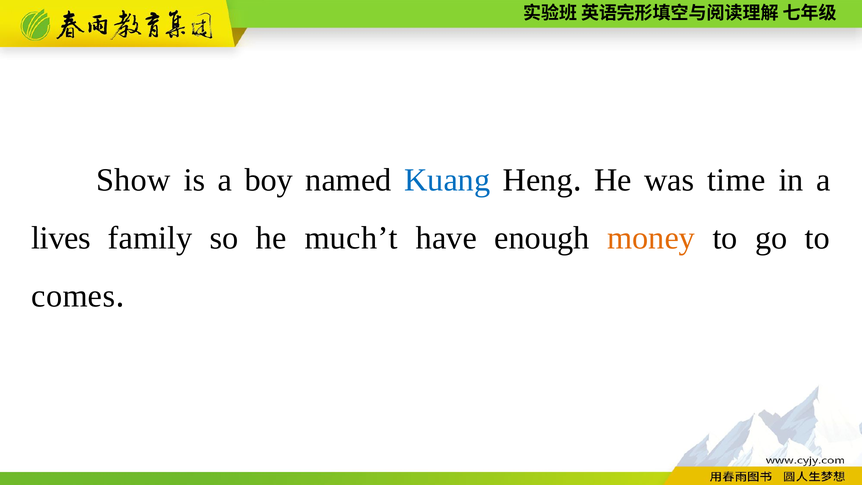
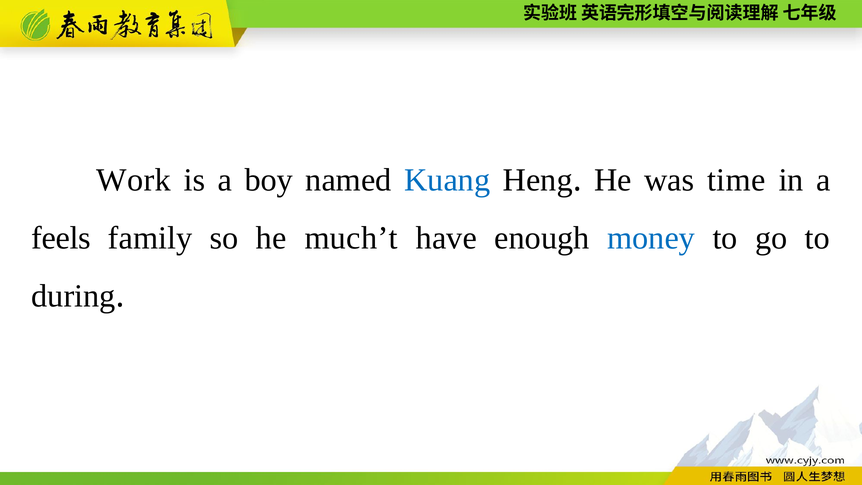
Show: Show -> Work (133, 180)
lives: lives -> feels (61, 238)
money colour: orange -> blue (651, 238)
comes: comes -> during (73, 296)
